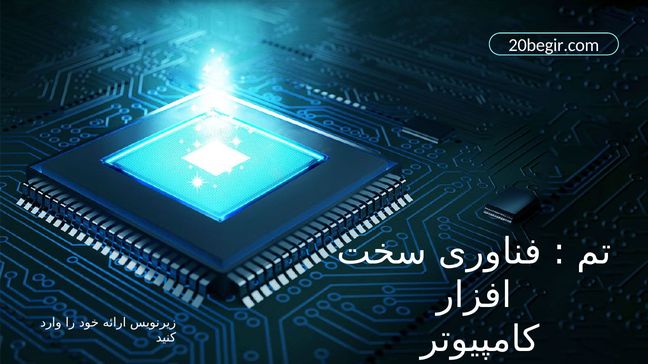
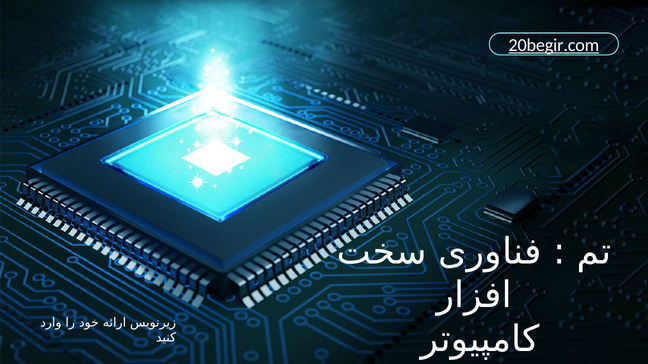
20begir.com underline: none -> present (554, 45)
